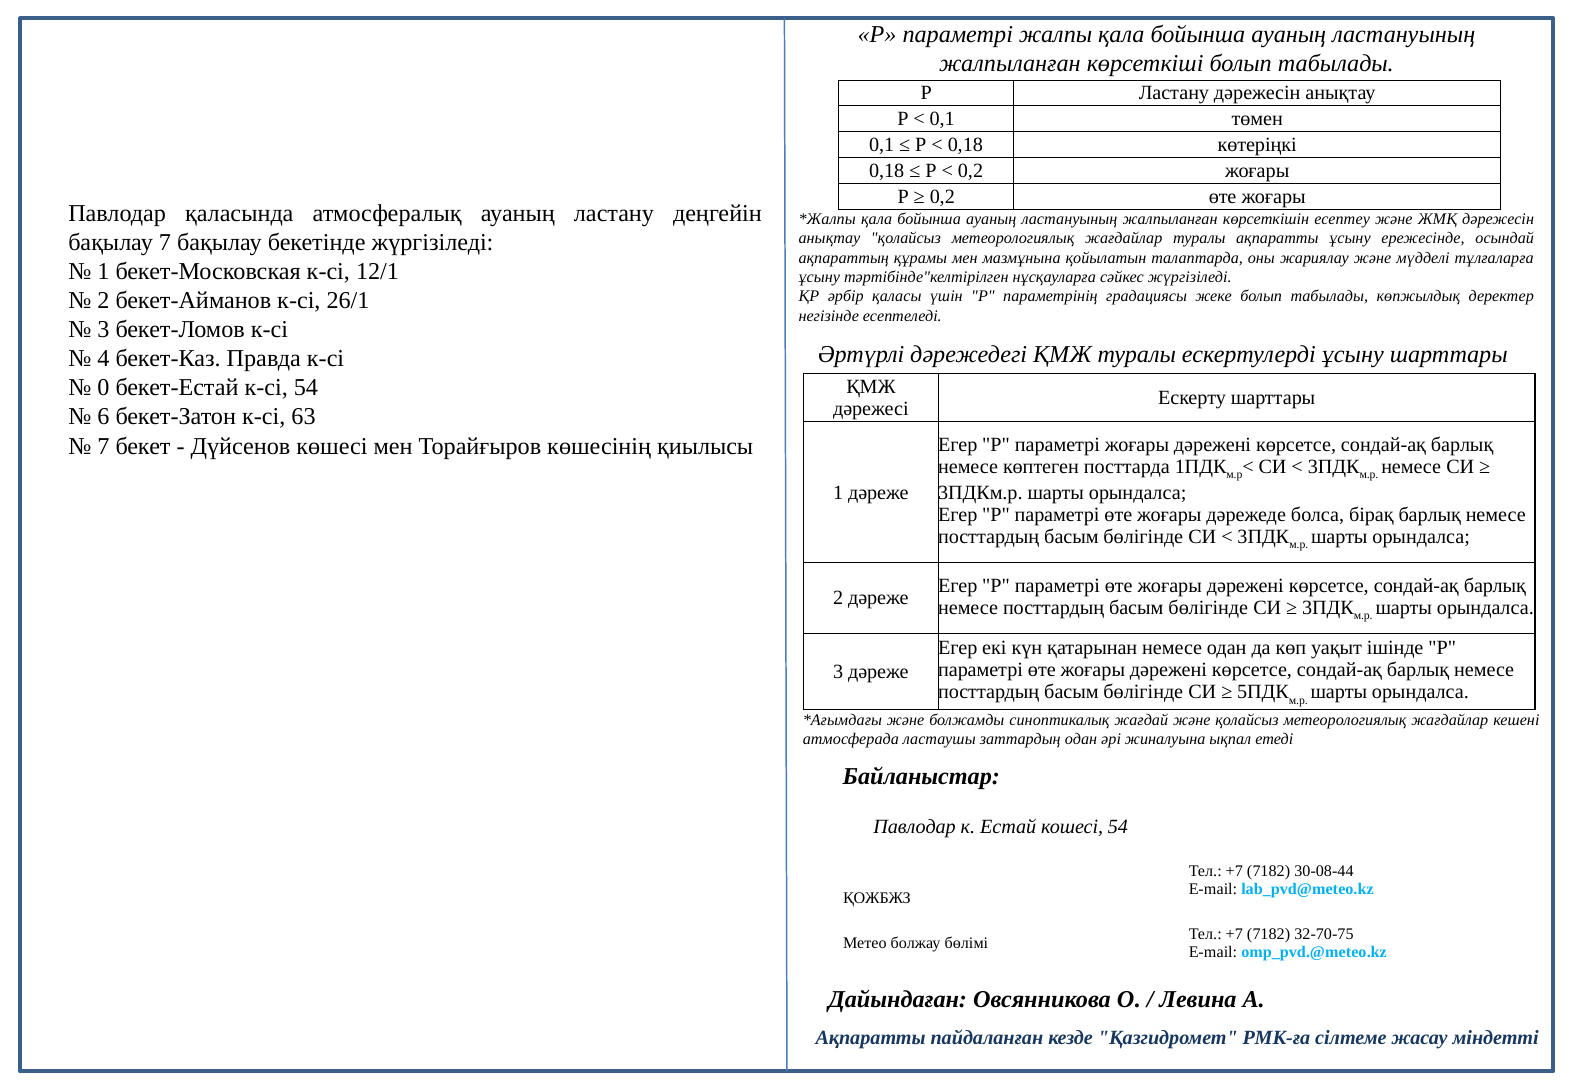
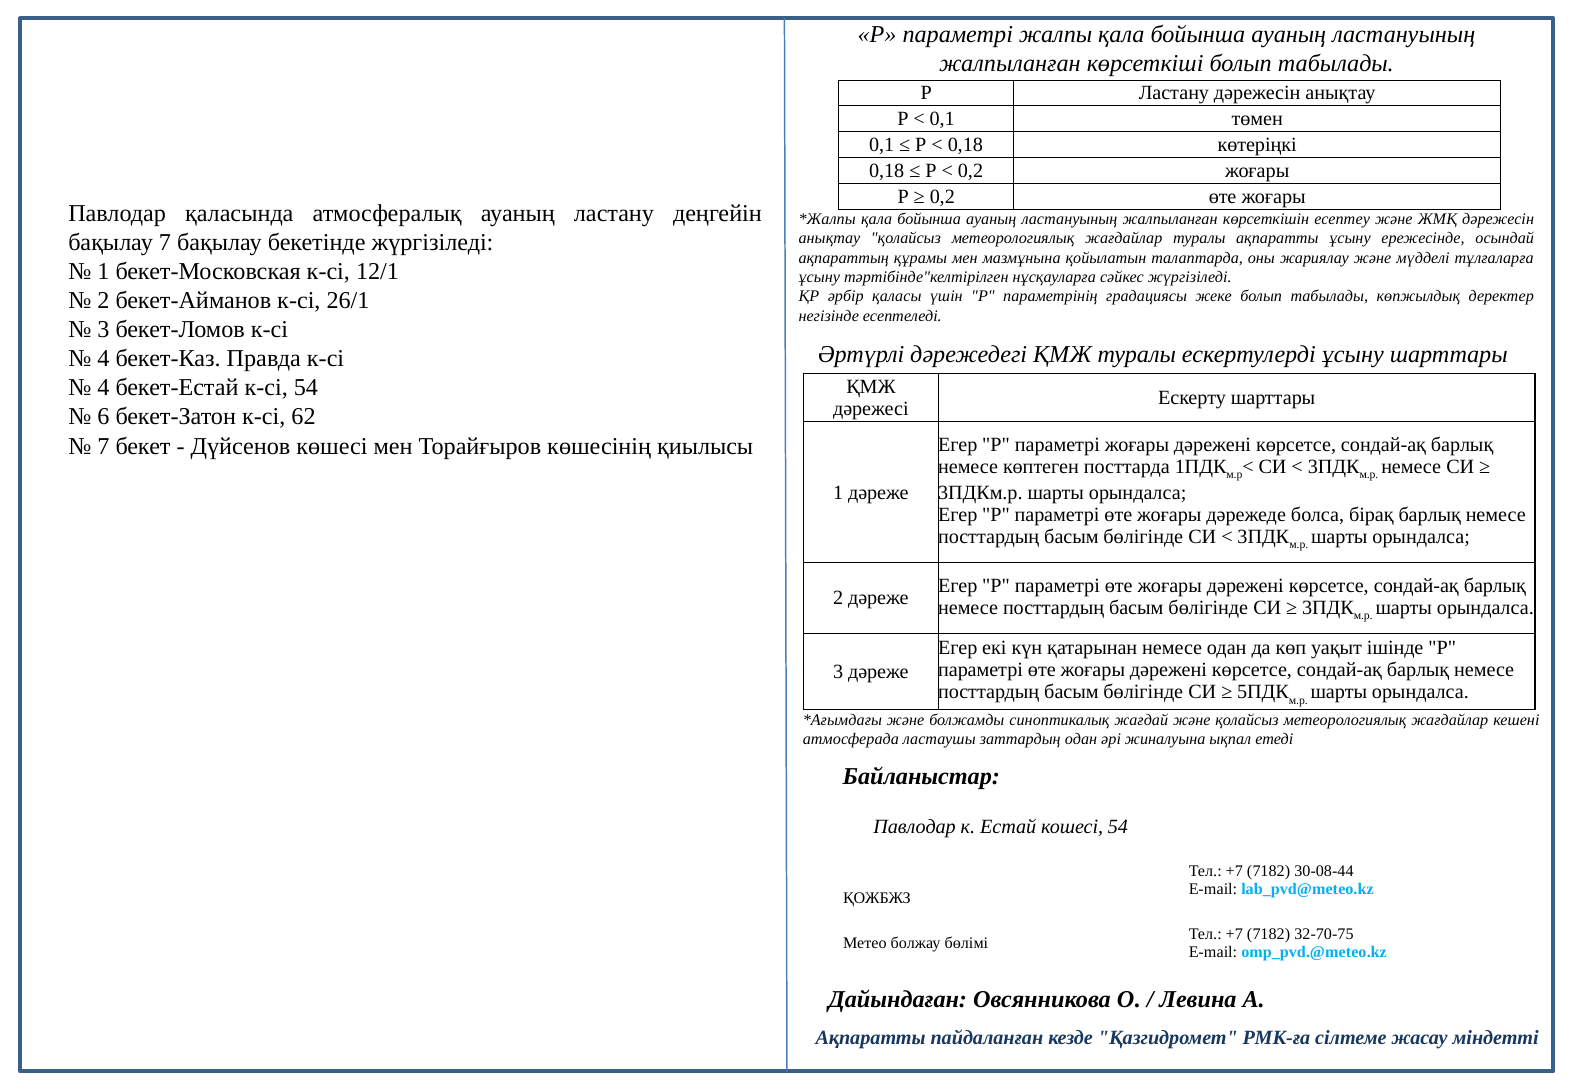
0: 0 -> 4 (103, 388)
63: 63 -> 62 (304, 417)
